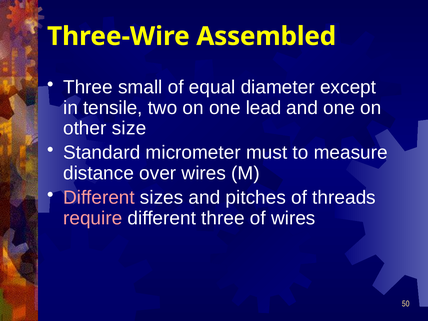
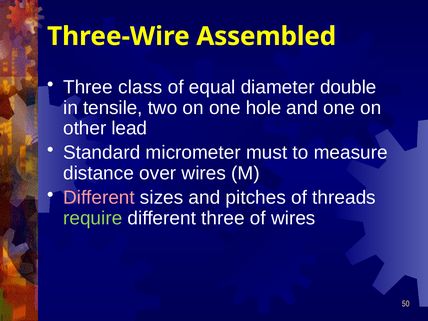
small: small -> class (140, 87)
except: except -> double (348, 87)
lead: lead -> hole (264, 108)
size: size -> lead (129, 128)
require colour: pink -> light green (93, 218)
